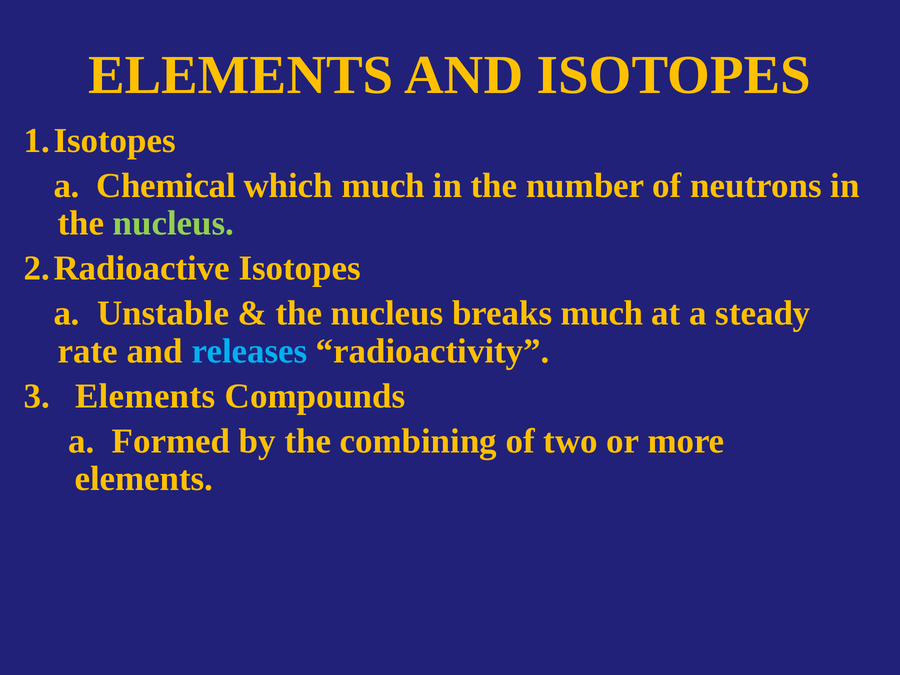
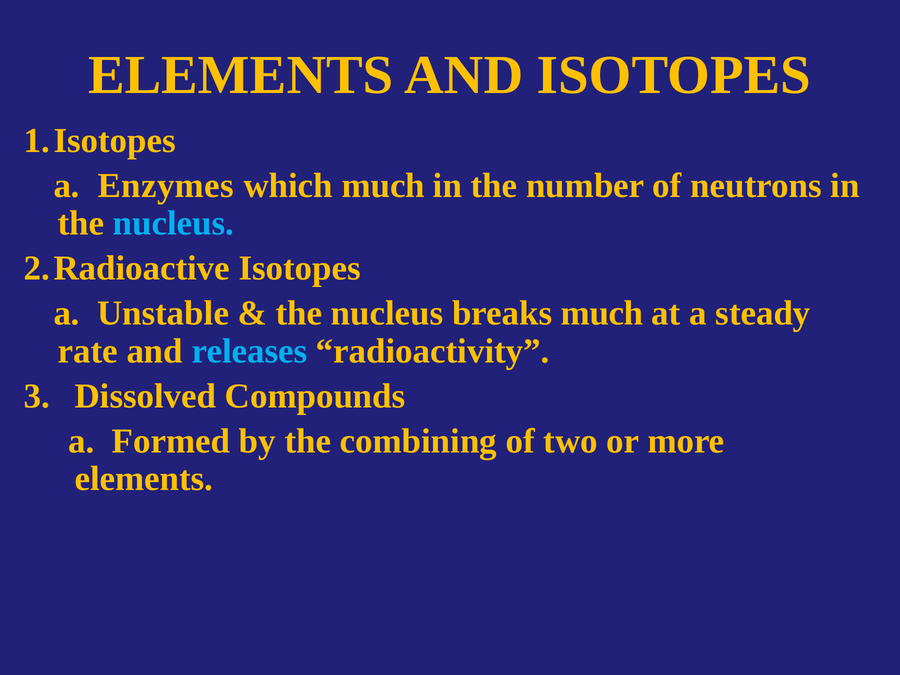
Chemical: Chemical -> Enzymes (166, 185)
nucleus colour: light green -> light blue (174, 223)
Elements: Elements -> Dissolved (145, 396)
